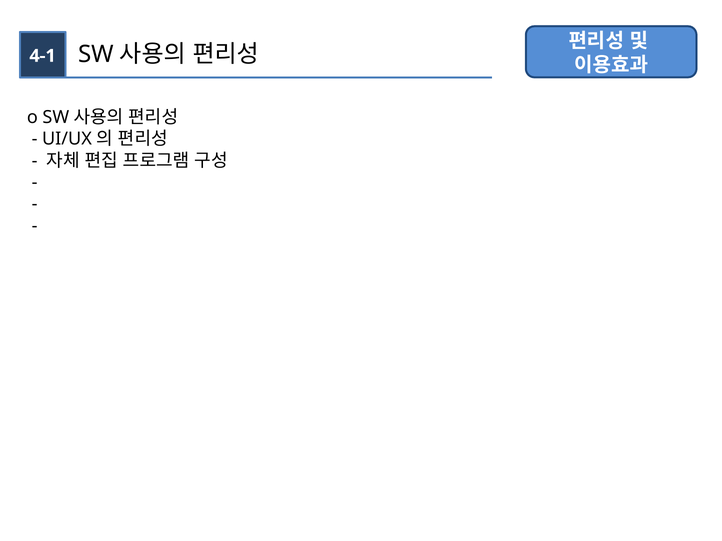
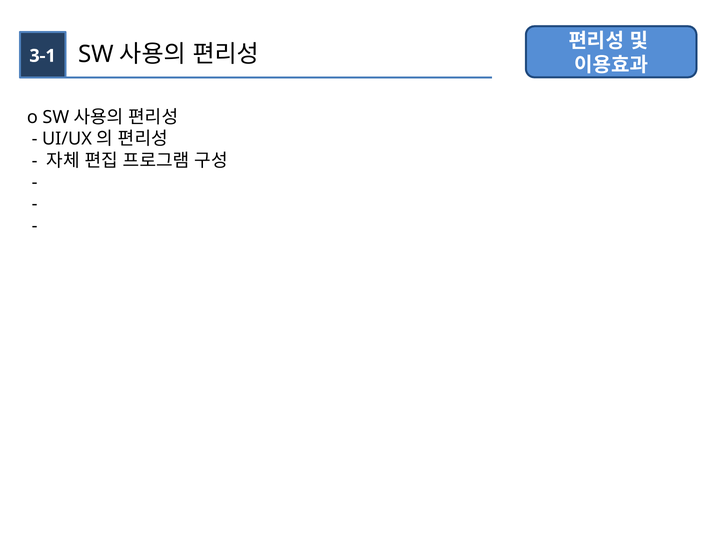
4-1: 4-1 -> 3-1 (43, 56)
